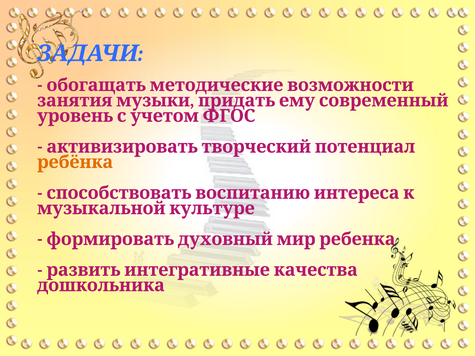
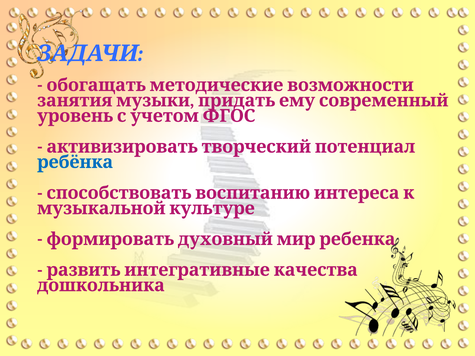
ребёнка colour: orange -> blue (75, 162)
